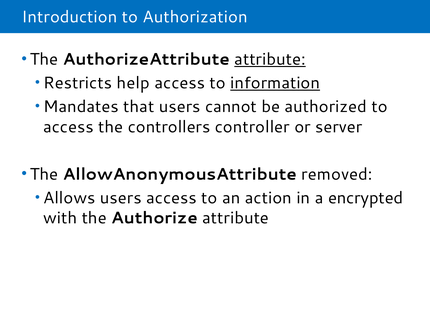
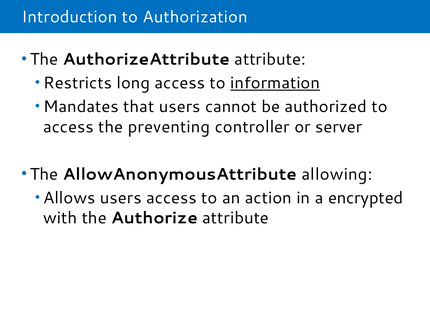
attribute underline: present -> none (270, 59)
help: help -> long (133, 83)
controllers: controllers -> preventing (169, 127)
removed: removed -> allowing (337, 174)
